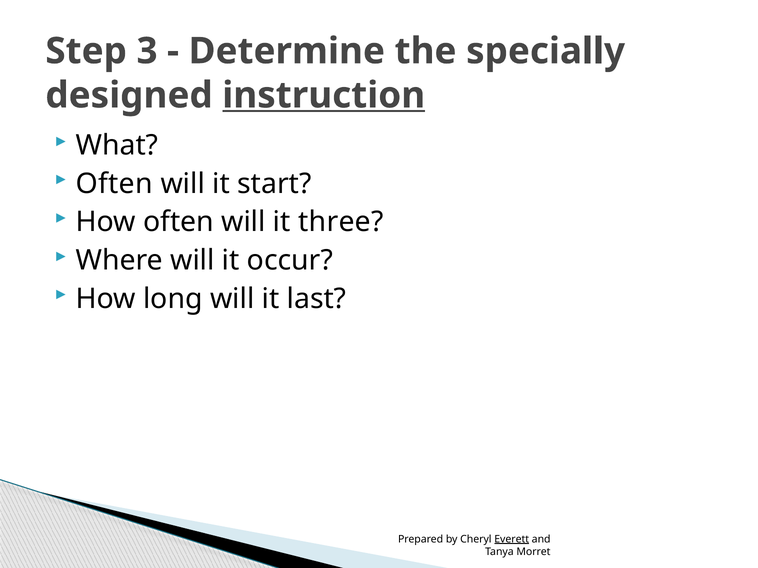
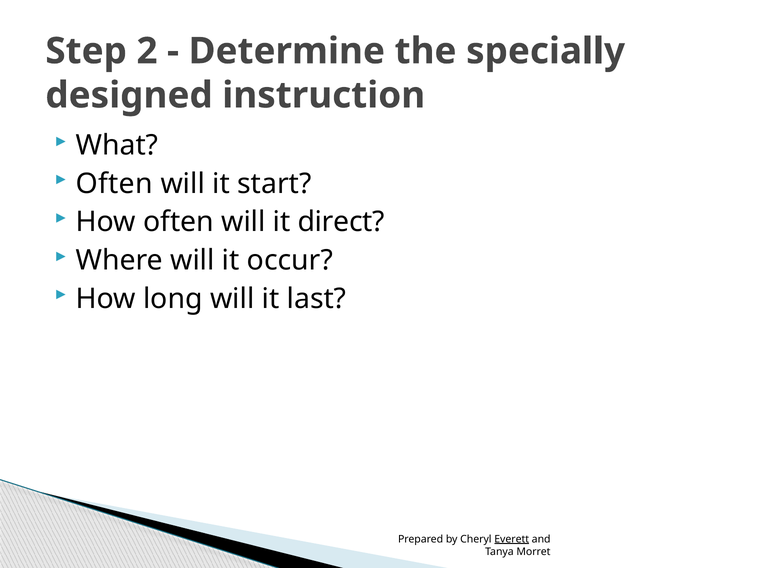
3: 3 -> 2 (147, 51)
instruction underline: present -> none (324, 95)
three: three -> direct (341, 222)
